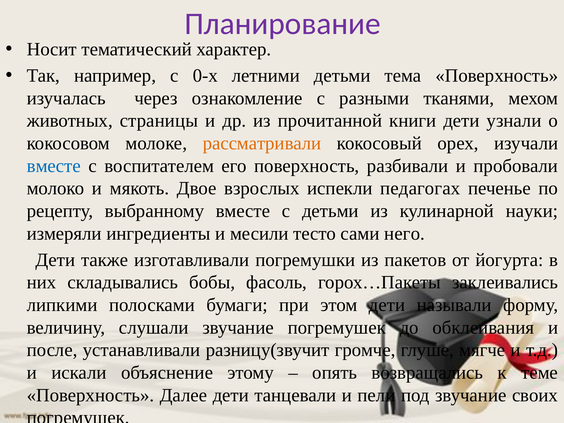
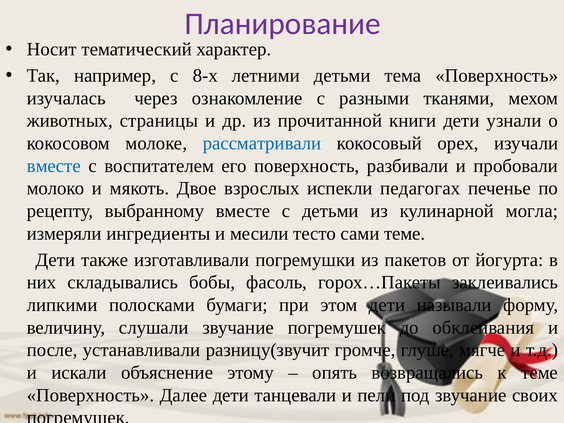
0-х: 0-х -> 8-х (205, 76)
рассматривали colour: orange -> blue (262, 143)
науки: науки -> могла (532, 211)
сами него: него -> теме (405, 233)
